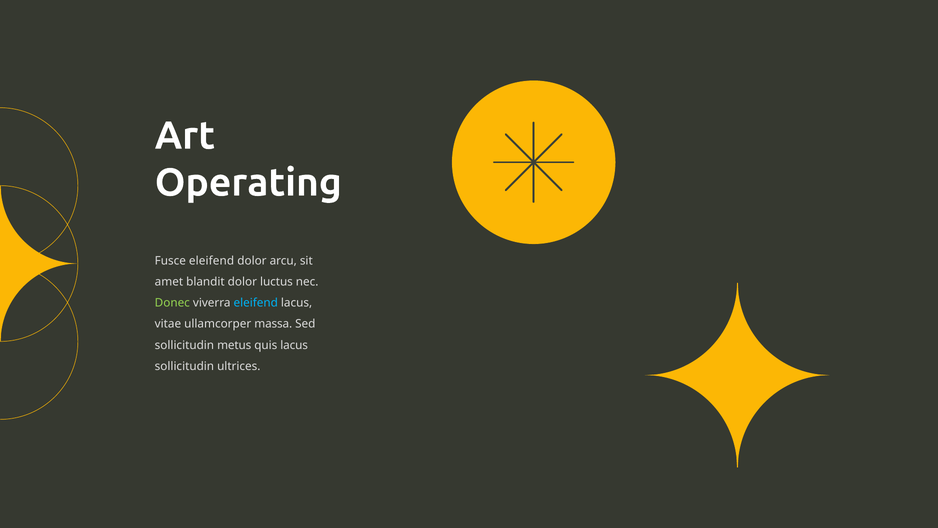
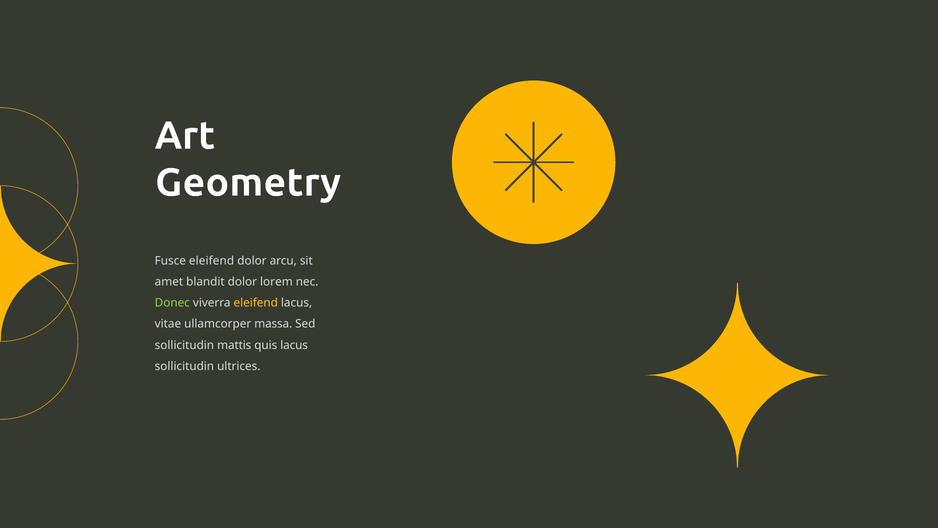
Operating: Operating -> Geometry (248, 183)
luctus: luctus -> lorem (276, 282)
eleifend colour: light blue -> yellow (256, 303)
metus: metus -> mattis (234, 345)
